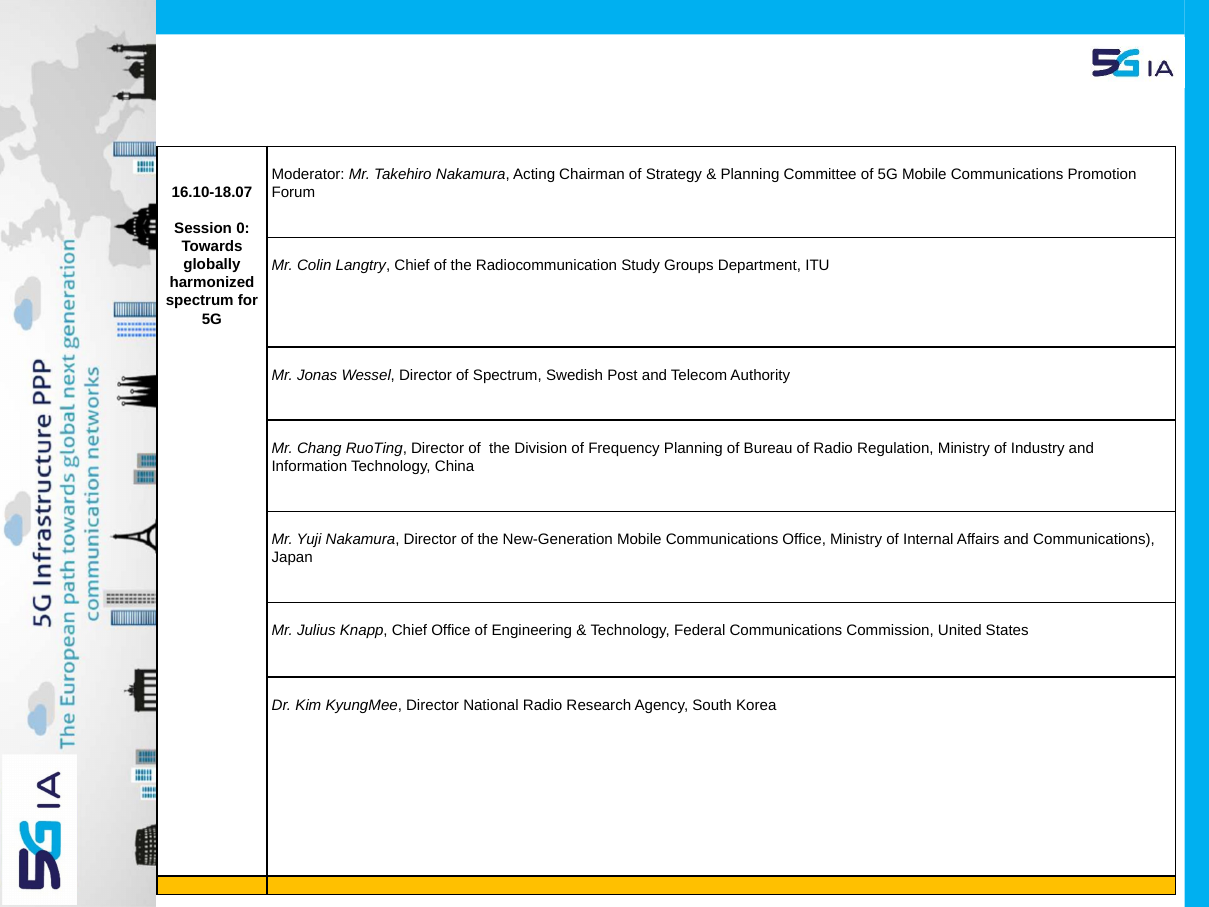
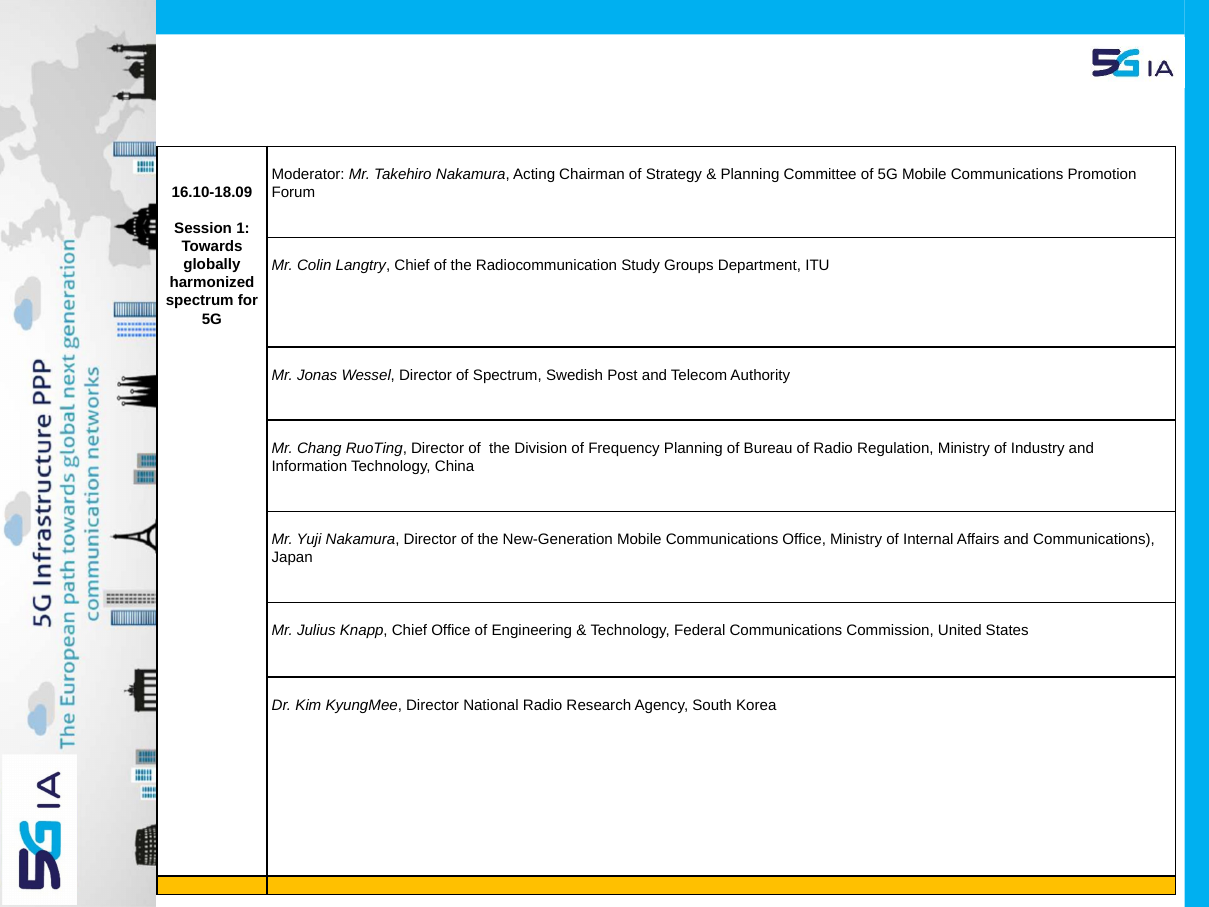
16.10-18.07: 16.10-18.07 -> 16.10-18.09 (212, 192)
0: 0 -> 1 (243, 229)
